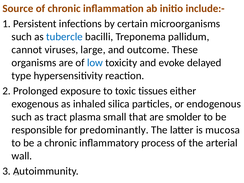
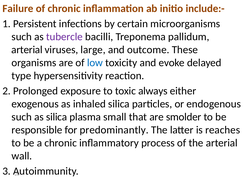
Source: Source -> Failure (18, 8)
tubercle colour: blue -> purple (64, 37)
cannot: cannot -> arterial (27, 50)
tissues: tissues -> always (153, 91)
as tract: tract -> silica (57, 117)
mucosa: mucosa -> reaches (223, 130)
